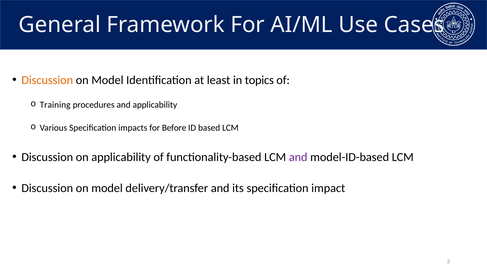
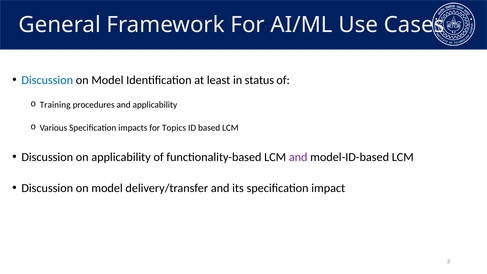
Discussion colour: orange -> blue (47, 80)
topics: topics -> status (259, 80)
Before: Before -> Topics (174, 128)
